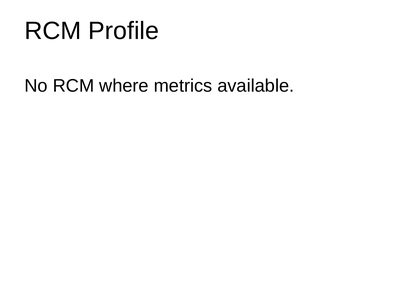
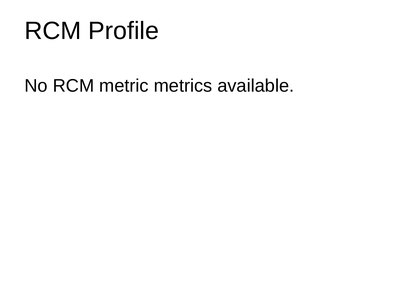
where: where -> metric (124, 86)
